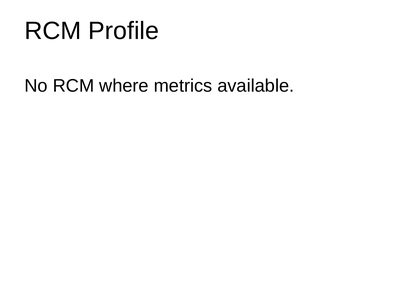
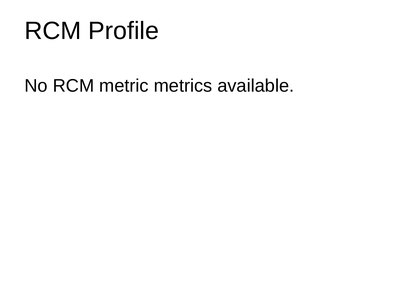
where: where -> metric (124, 86)
